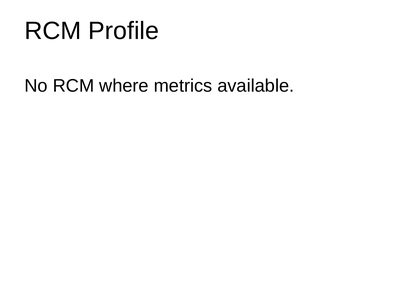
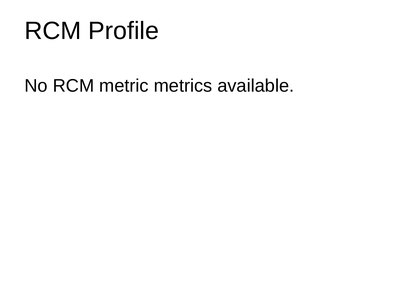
where: where -> metric (124, 86)
